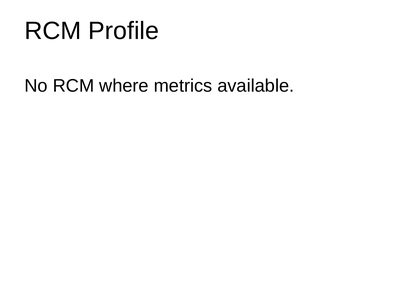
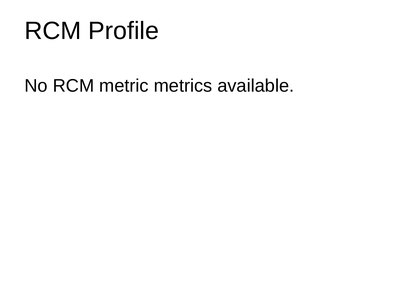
where: where -> metric (124, 86)
